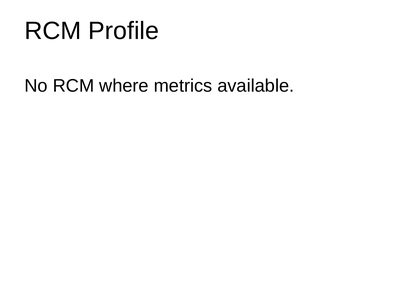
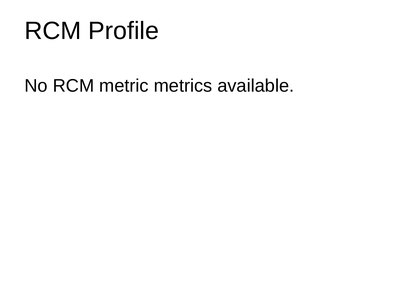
where: where -> metric (124, 86)
